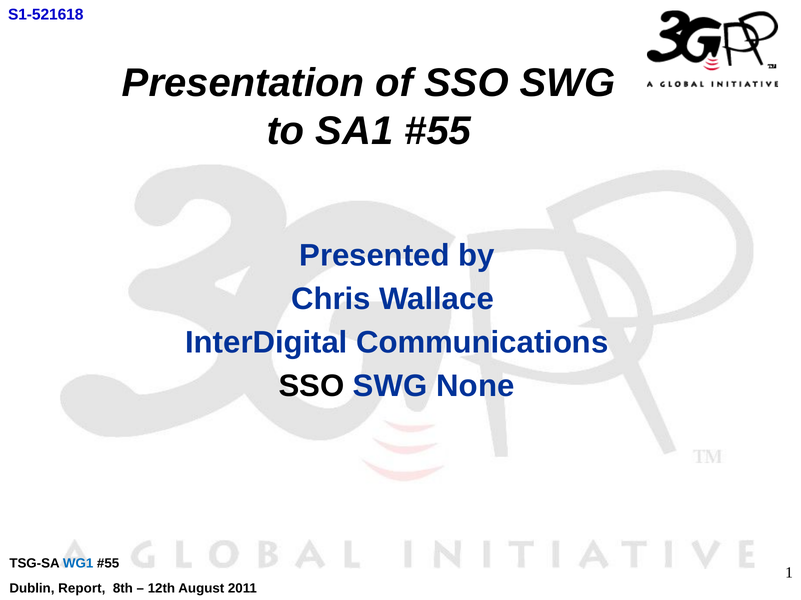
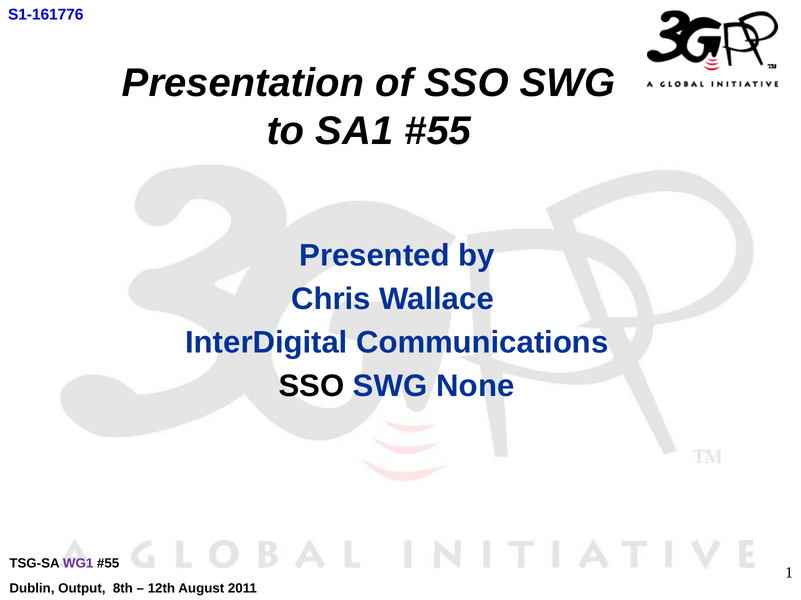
S1-521618: S1-521618 -> S1-161776 (46, 14)
WG1 colour: blue -> purple (78, 564)
Report: Report -> Output (82, 589)
